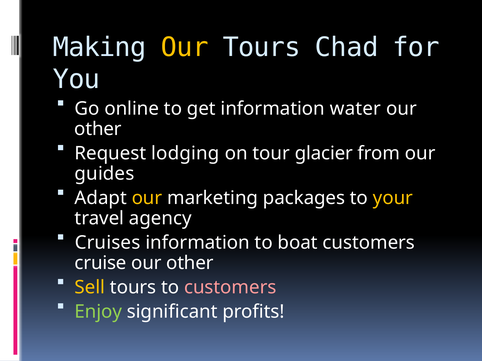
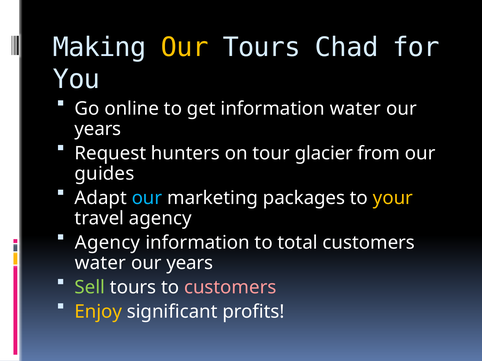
other: other -> years (98, 129)
lodging: lodging -> hunters (185, 154)
our colour: yellow -> light blue (147, 198)
Cruises: Cruises -> Agency (108, 243)
boat: boat -> total (298, 243)
cruise: cruise -> water (100, 263)
other: other -> years (190, 263)
Sell colour: yellow -> light green (90, 288)
Enjoy colour: light green -> yellow (98, 312)
